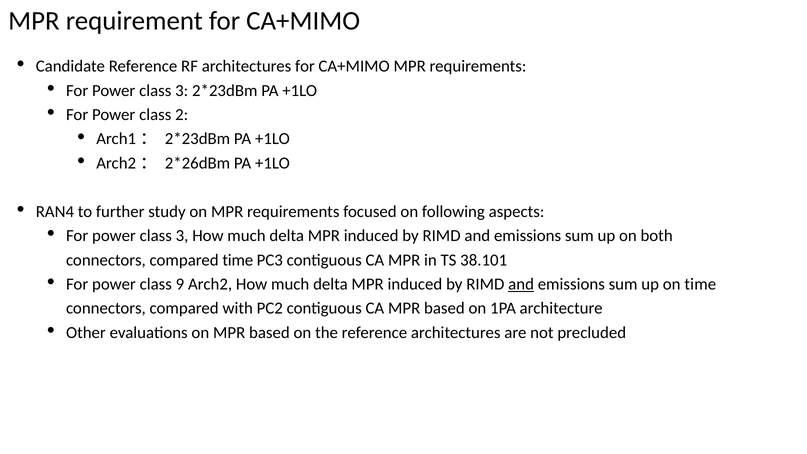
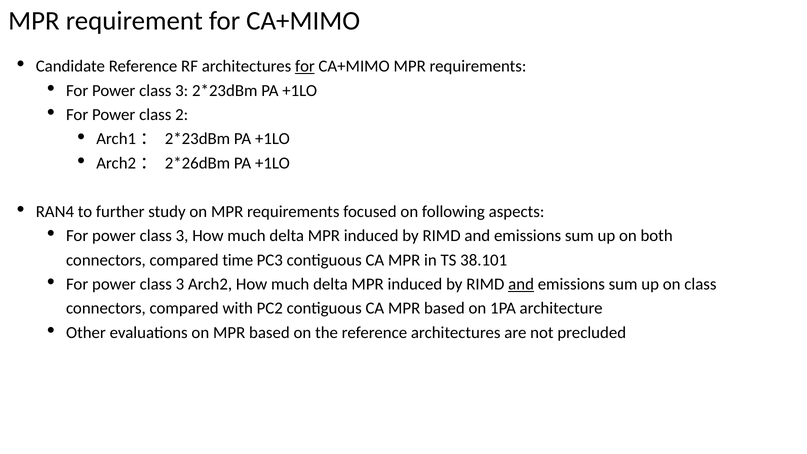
for underline: none -> present (305, 66)
9: 9 -> 3 (180, 284)
on time: time -> class (700, 284)
